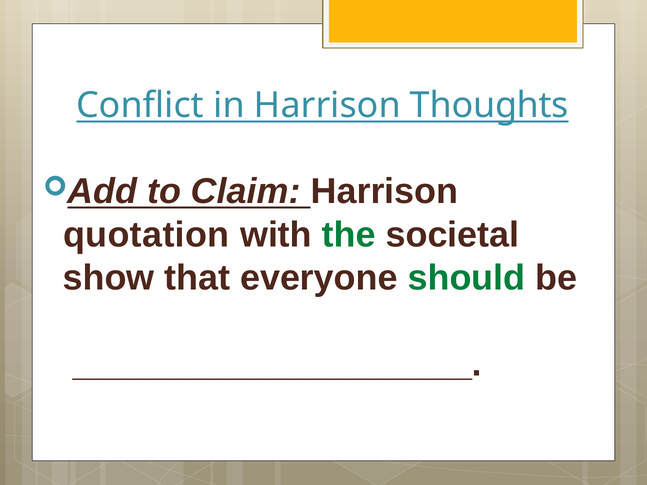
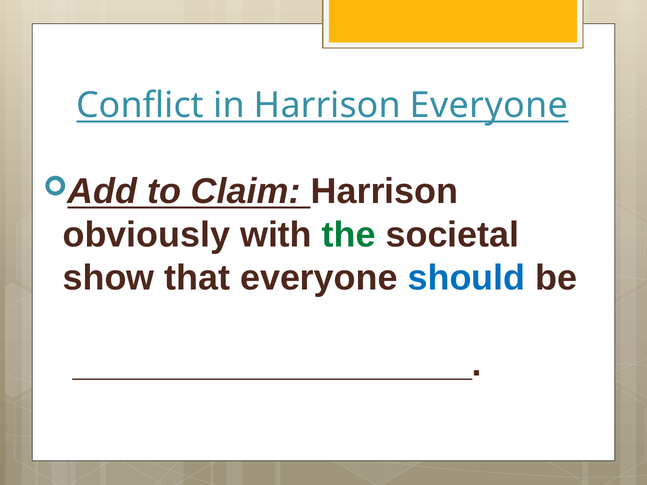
Harrison Thoughts: Thoughts -> Everyone (489, 105)
quotation: quotation -> obviously (146, 235)
should colour: green -> blue (466, 278)
